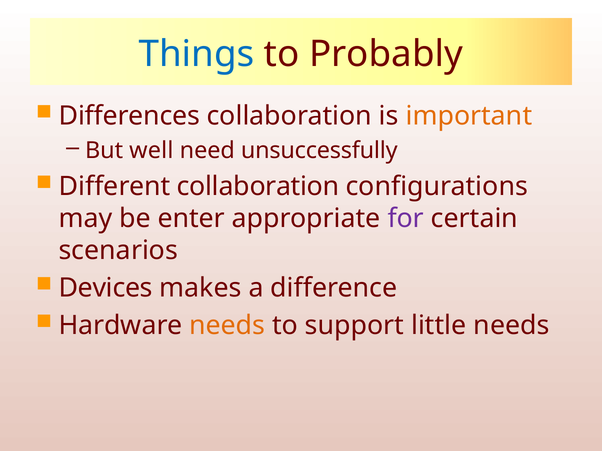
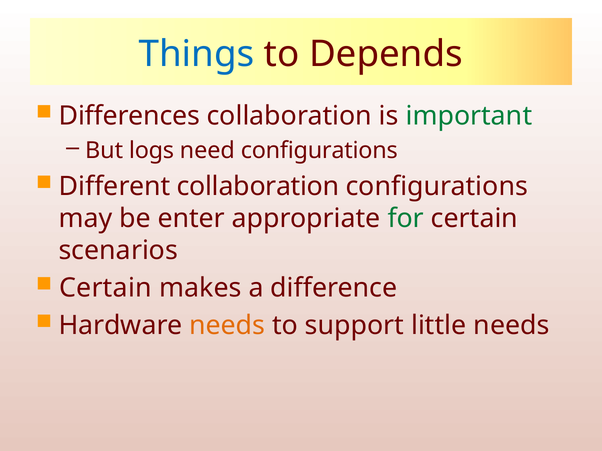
Probably: Probably -> Depends (386, 54)
important colour: orange -> green (469, 116)
well: well -> logs (152, 151)
need unsuccessfully: unsuccessfully -> configurations (319, 151)
for colour: purple -> green (406, 219)
Devices: Devices -> Certain (105, 288)
